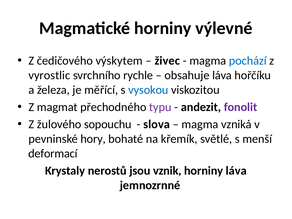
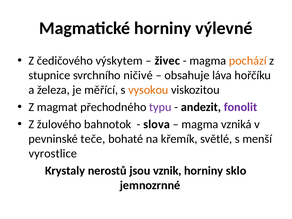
pochází colour: blue -> orange (248, 61)
vyrostlic: vyrostlic -> stupnice (49, 75)
rychle: rychle -> ničivé (138, 75)
vysokou colour: blue -> orange (148, 90)
sopouchu: sopouchu -> bahnotok (108, 124)
hory: hory -> teče (93, 139)
deformací: deformací -> vyrostlice (53, 154)
horniny láva: láva -> sklo (236, 171)
